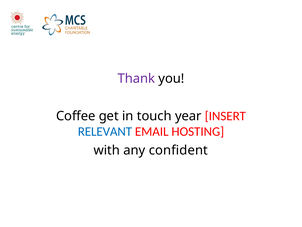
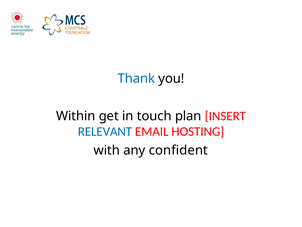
Thank colour: purple -> blue (136, 78)
Coffee: Coffee -> Within (76, 116)
year: year -> plan (188, 116)
